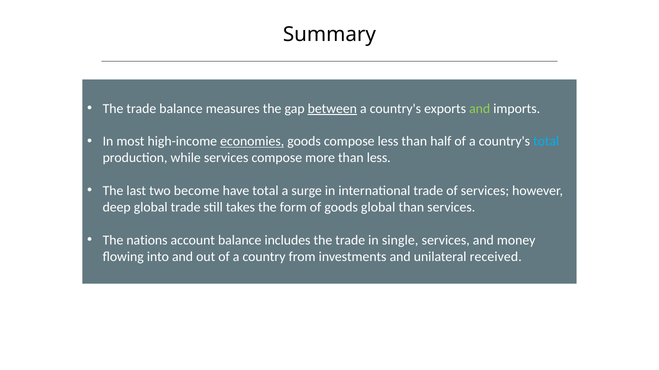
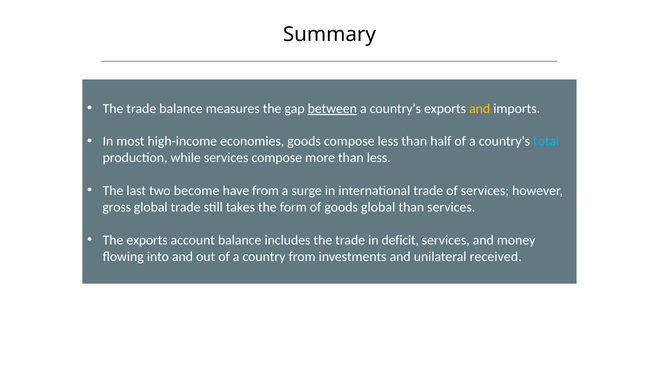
and colour: light green -> yellow (480, 109)
economies underline: present -> none (252, 142)
have total: total -> from (266, 191)
deep: deep -> gross (117, 208)
The nations: nations -> exports (147, 241)
single: single -> deficit (400, 241)
